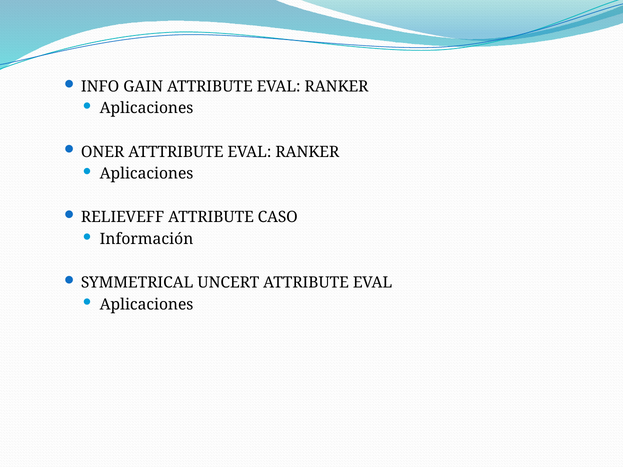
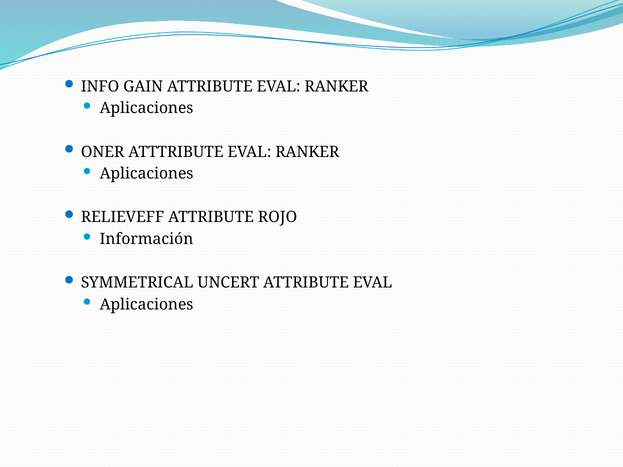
CASO: CASO -> ROJO (278, 217)
